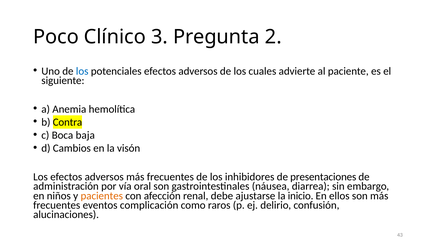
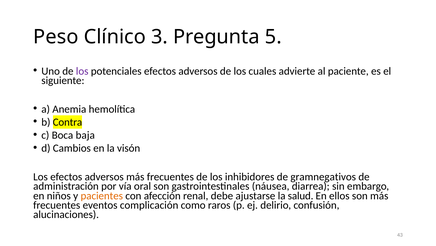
Poco: Poco -> Peso (56, 37)
2: 2 -> 5 (273, 37)
los colour: blue -> purple (82, 71)
presentaciones: presentaciones -> gramnegativos (323, 176)
inicio: inicio -> salud (301, 195)
